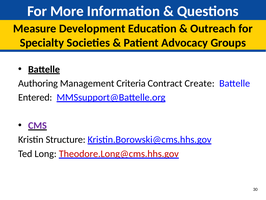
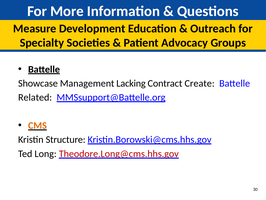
Authoring: Authoring -> Showcase (38, 83)
Criteria: Criteria -> Lacking (131, 83)
Entered: Entered -> Related (35, 97)
CMS colour: purple -> orange (37, 125)
